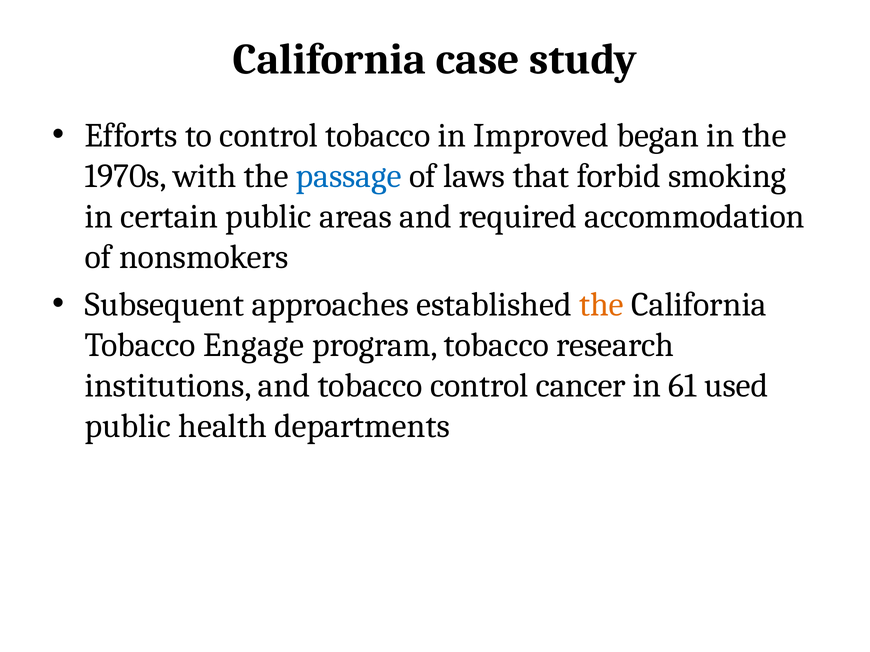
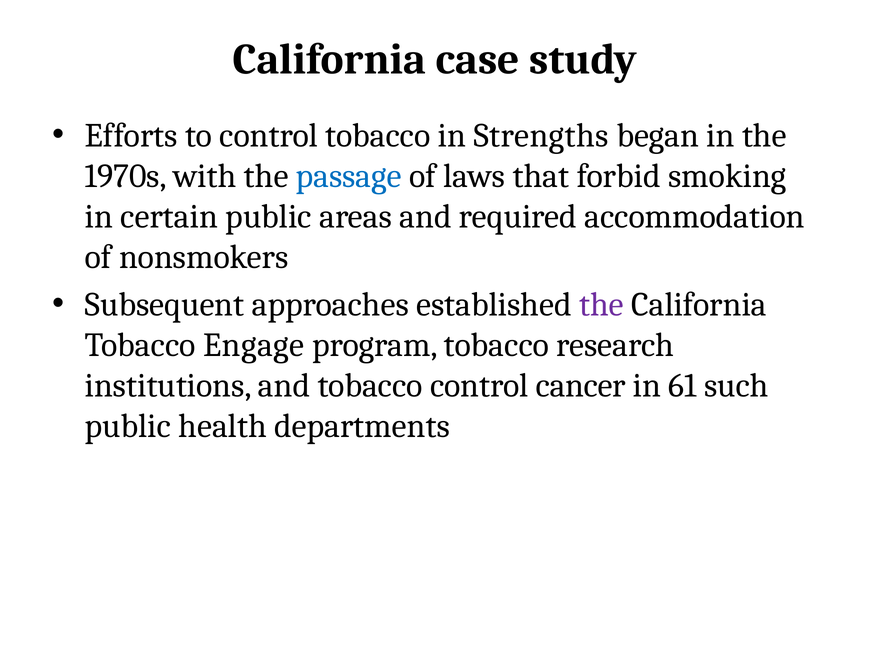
Improved: Improved -> Strengths (541, 135)
the colour: orange -> purple (601, 305)
used: used -> such (736, 386)
